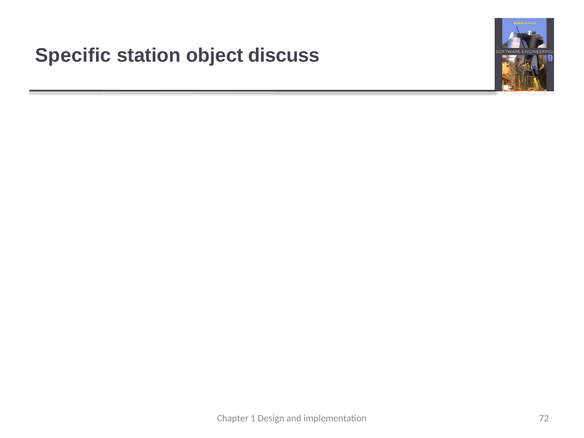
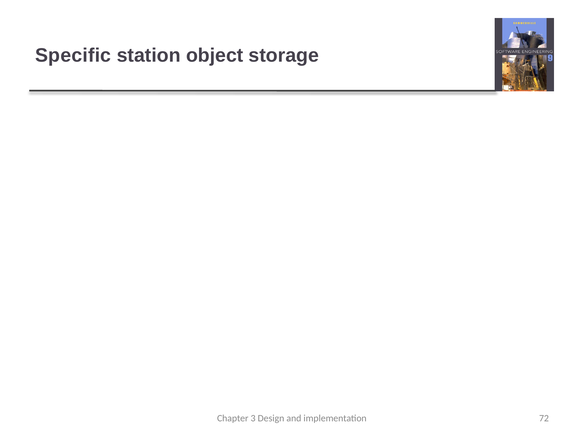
discuss: discuss -> storage (284, 55)
1: 1 -> 3 (253, 418)
